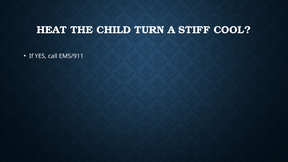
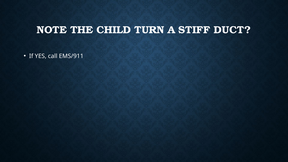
HEAT: HEAT -> NOTE (52, 30)
COOL: COOL -> DUCT (232, 30)
